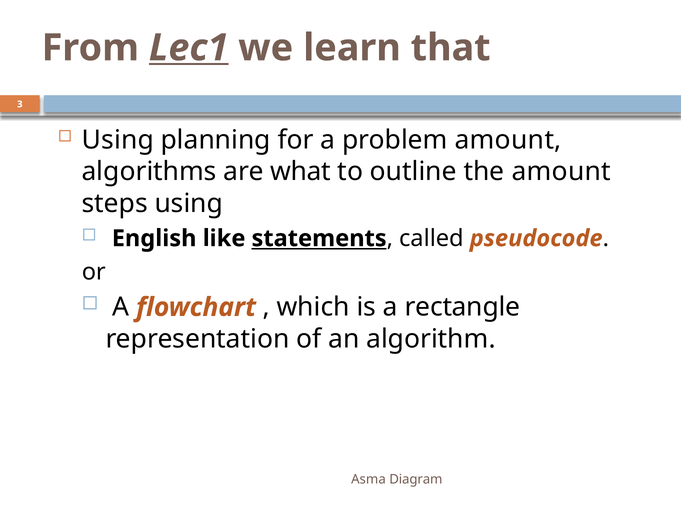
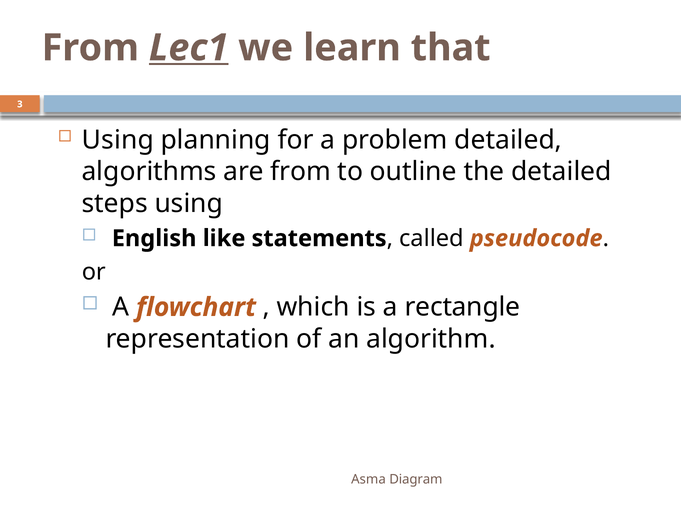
problem amount: amount -> detailed (508, 140)
are what: what -> from (301, 172)
the amount: amount -> detailed (561, 172)
statements underline: present -> none (319, 239)
